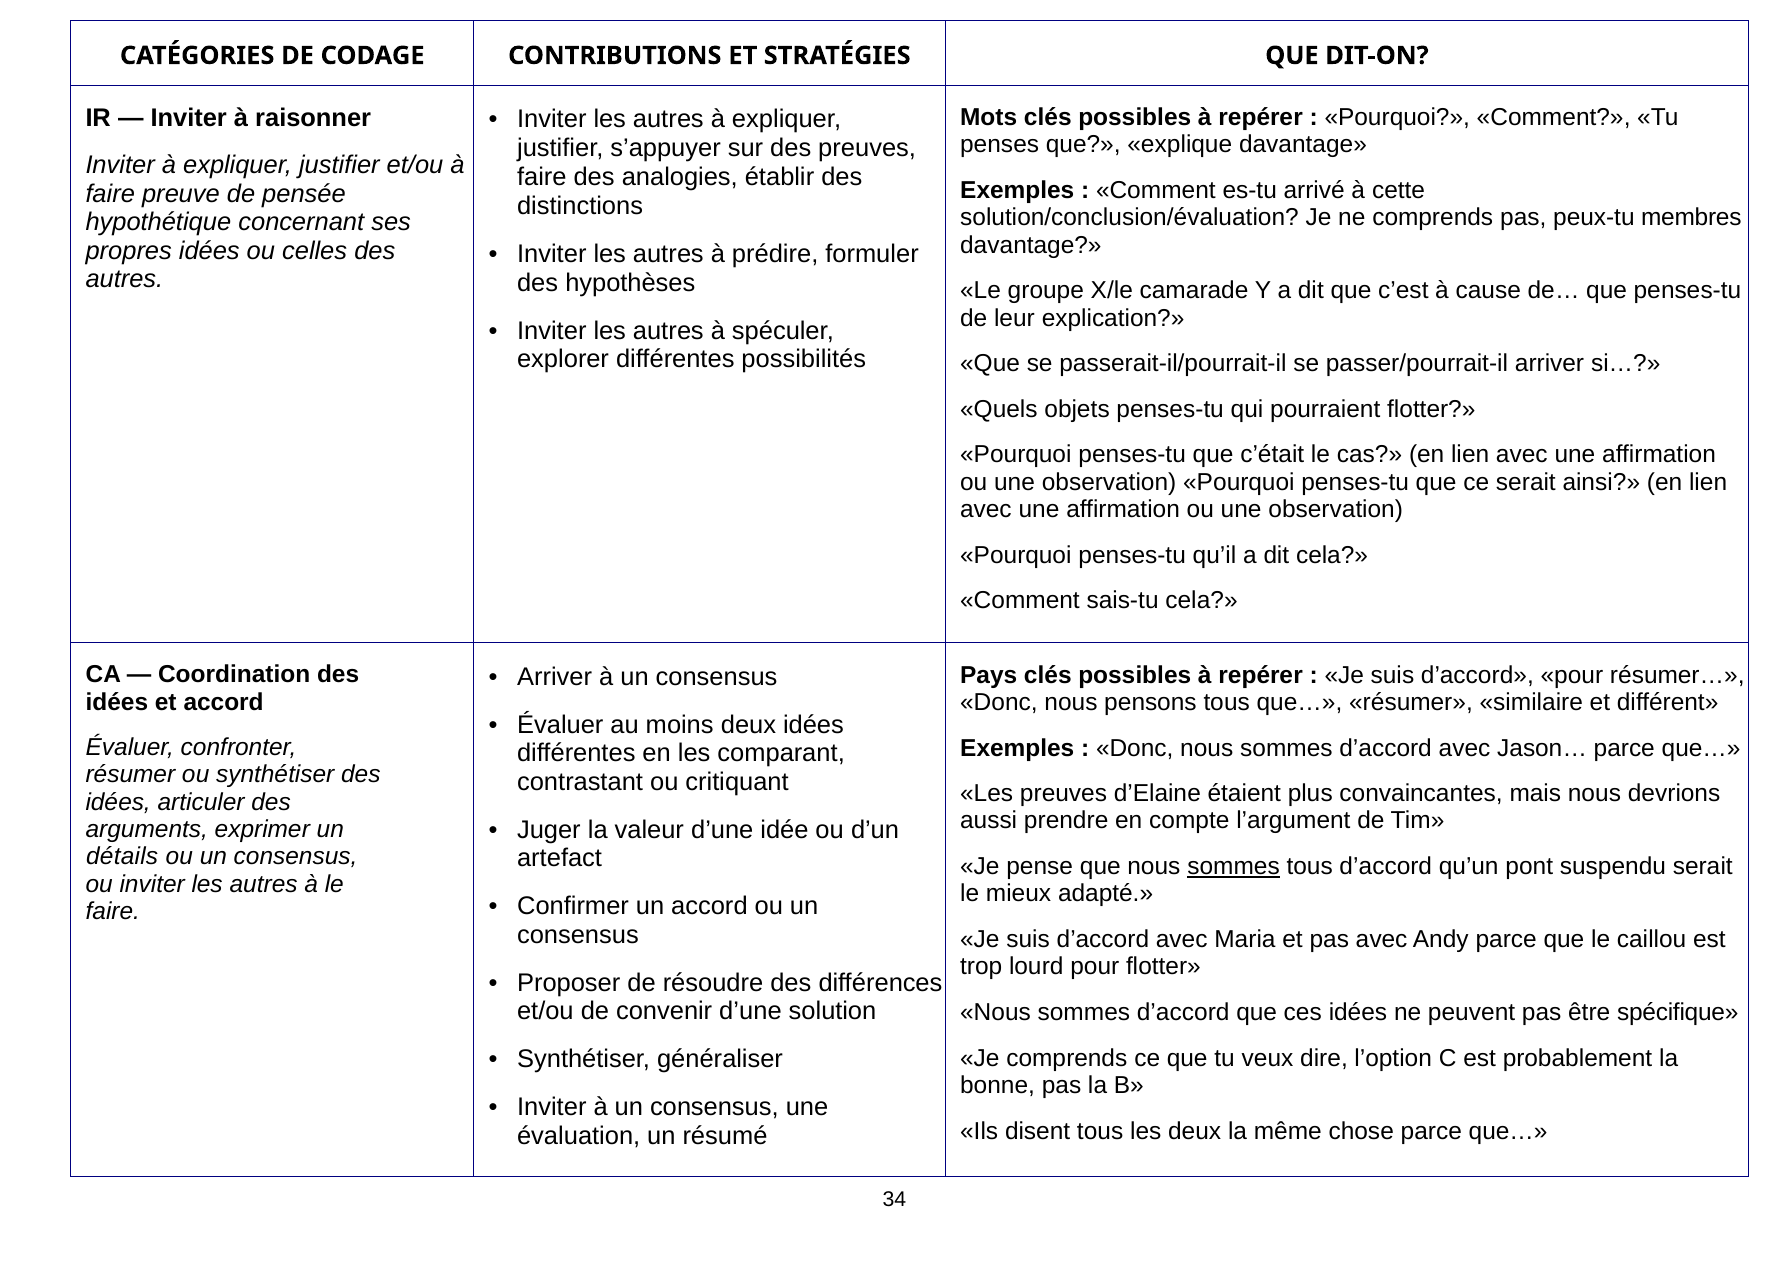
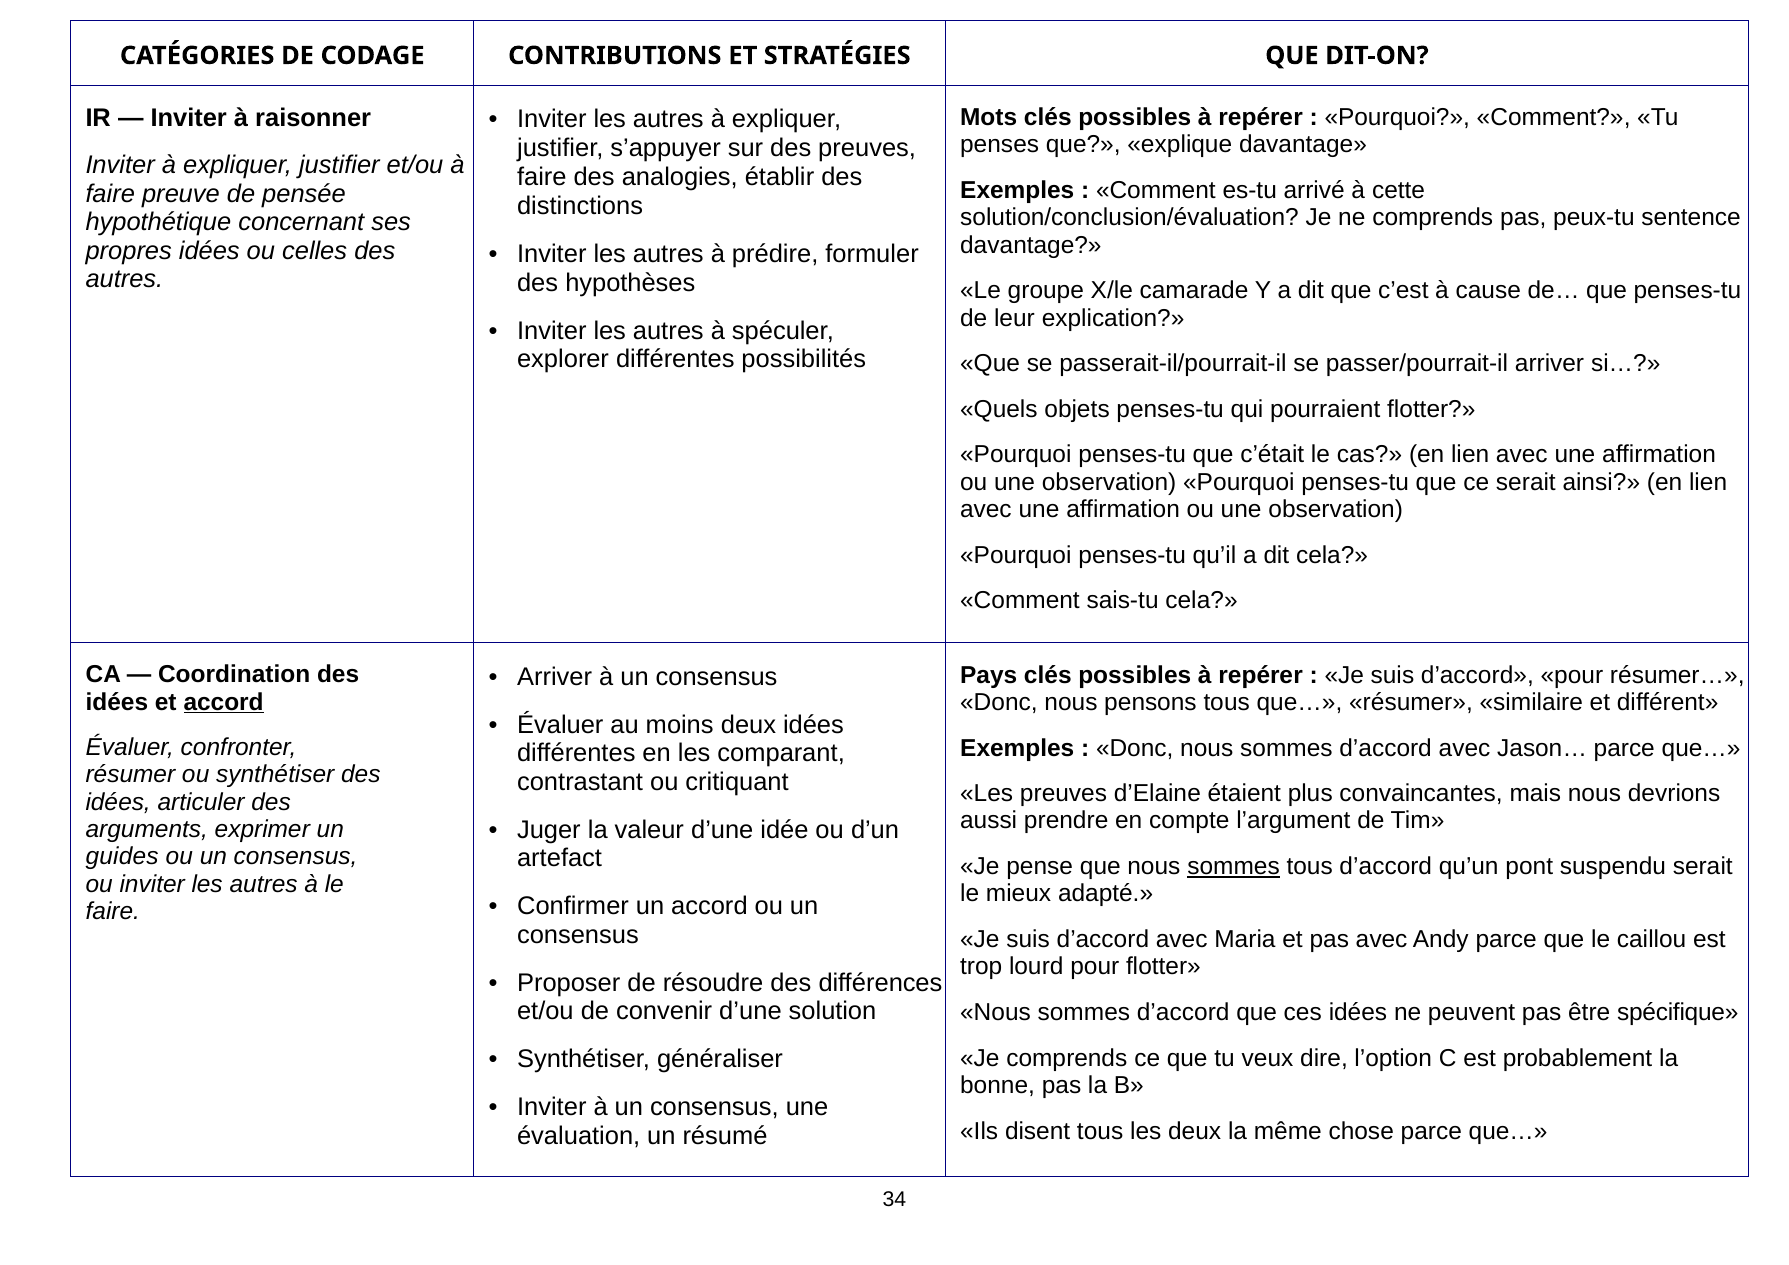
membres: membres -> sentence (1691, 218)
accord underline: none -> present (224, 702)
détails: détails -> guides (122, 857)
